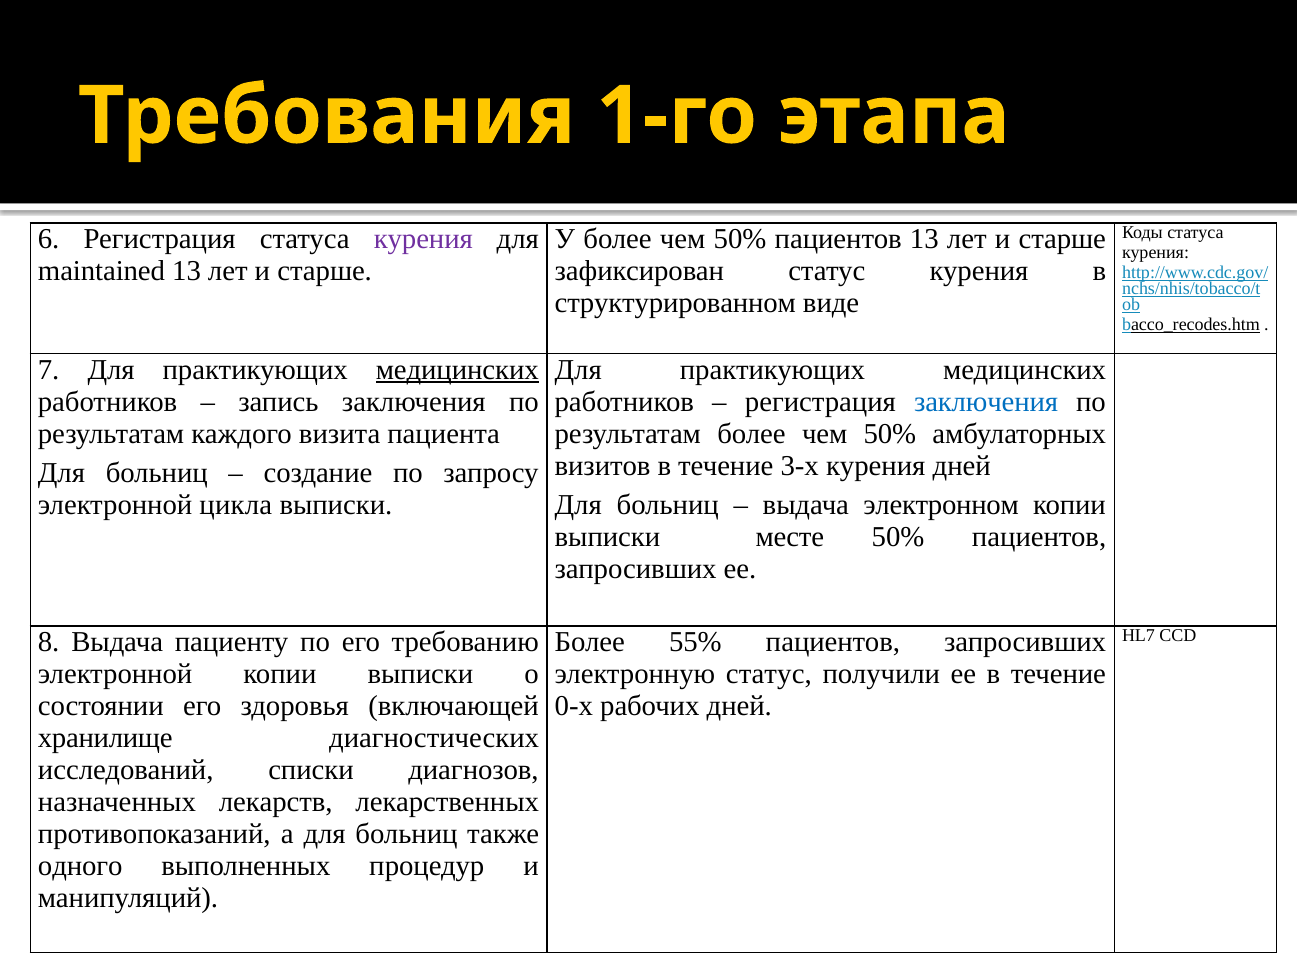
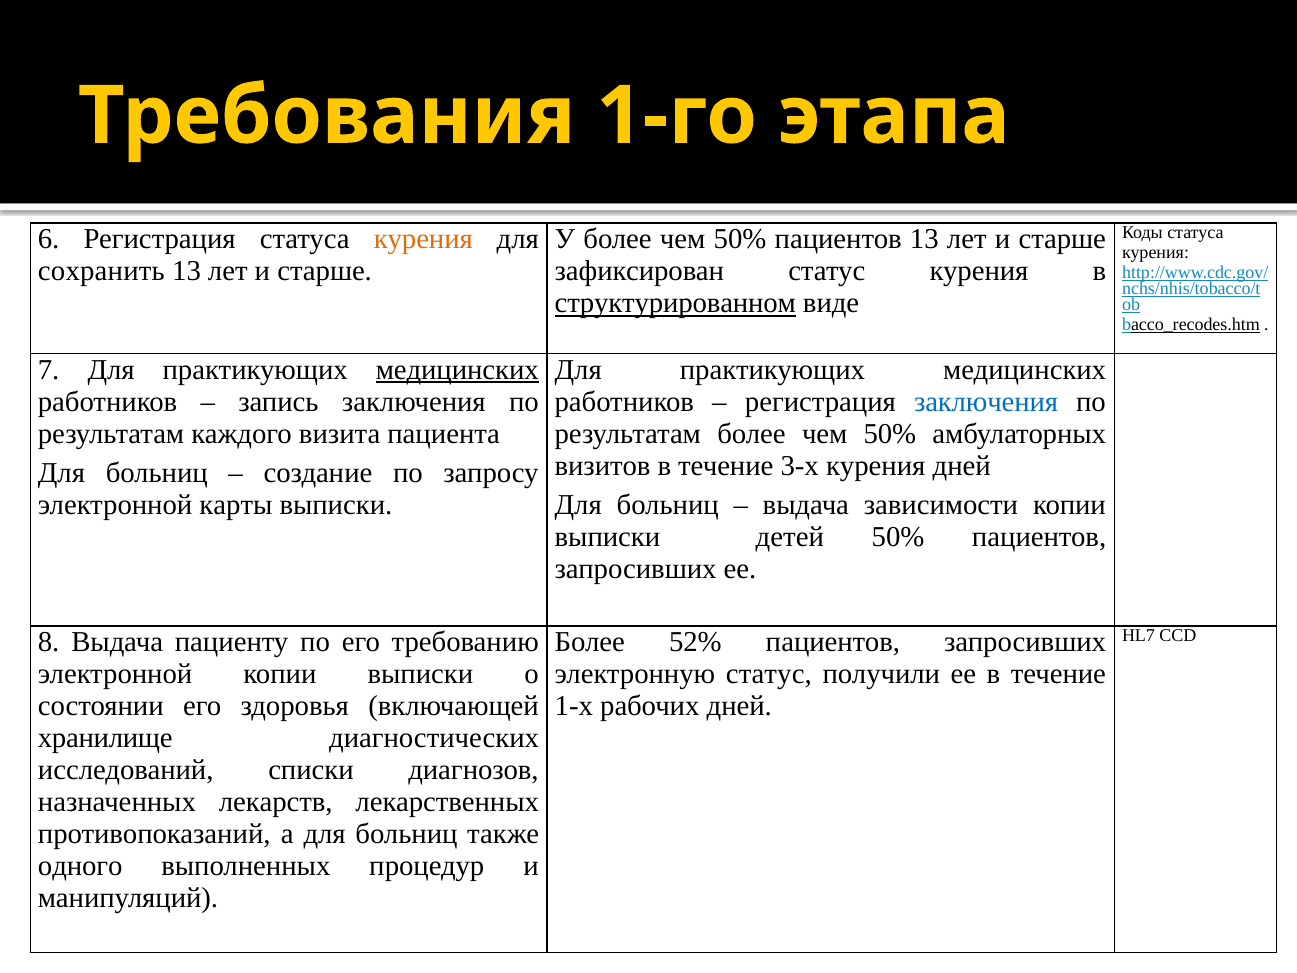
курения colour: purple -> orange (423, 239)
maintained: maintained -> сохранить (101, 271)
структурированном underline: none -> present (675, 303)
цикла: цикла -> карты (236, 505)
электронном: электронном -> зависимости (941, 505)
месте: месте -> детей (790, 537)
55%: 55% -> 52% (695, 642)
0-х: 0-х -> 1-х (574, 706)
